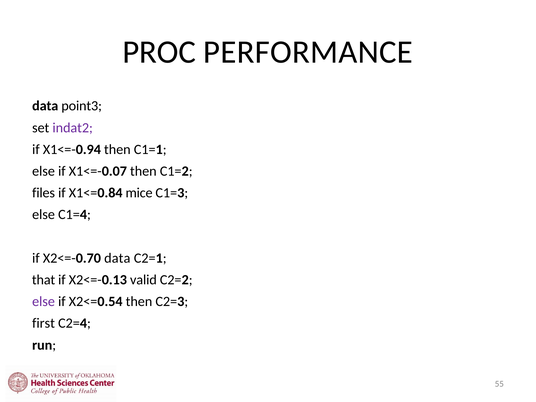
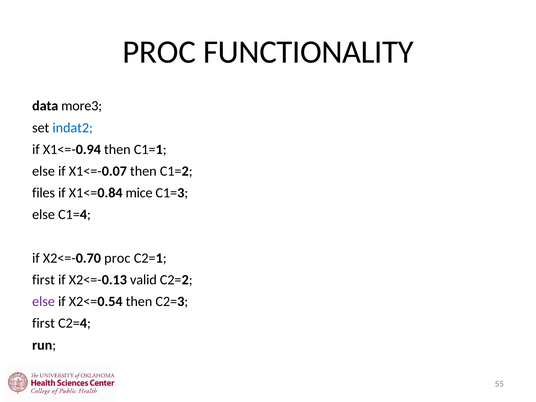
PERFORMANCE: PERFORMANCE -> FUNCTIONALITY (308, 52)
point3: point3 -> more3 (82, 106)
indat2 colour: purple -> blue (73, 128)
X2<=-0.70 data: data -> proc (117, 258)
that: that -> first (44, 280)
